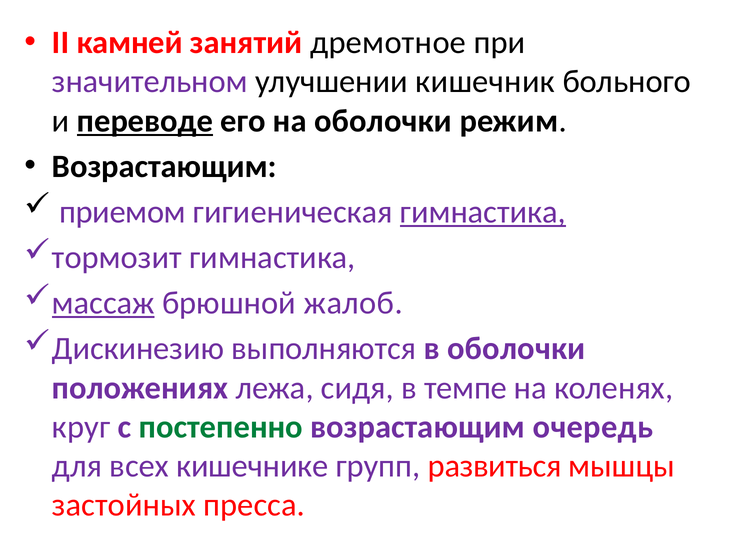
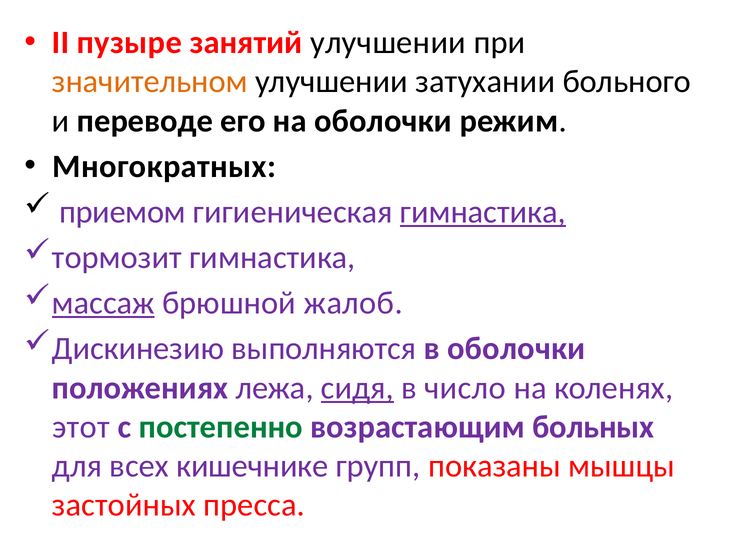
камней: камней -> пузыре (129, 43)
занятий дремотное: дремотное -> улучшении (388, 43)
значительном colour: purple -> orange (150, 82)
кишечник: кишечник -> затухании (485, 82)
переводе underline: present -> none (145, 121)
Возрастающим: Возрастающим -> Многократных (164, 166)
сидя underline: none -> present (358, 388)
темпе: темпе -> число (465, 388)
круг: круг -> этот (81, 427)
очередь: очередь -> больных (593, 427)
развиться: развиться -> показаны (495, 466)
